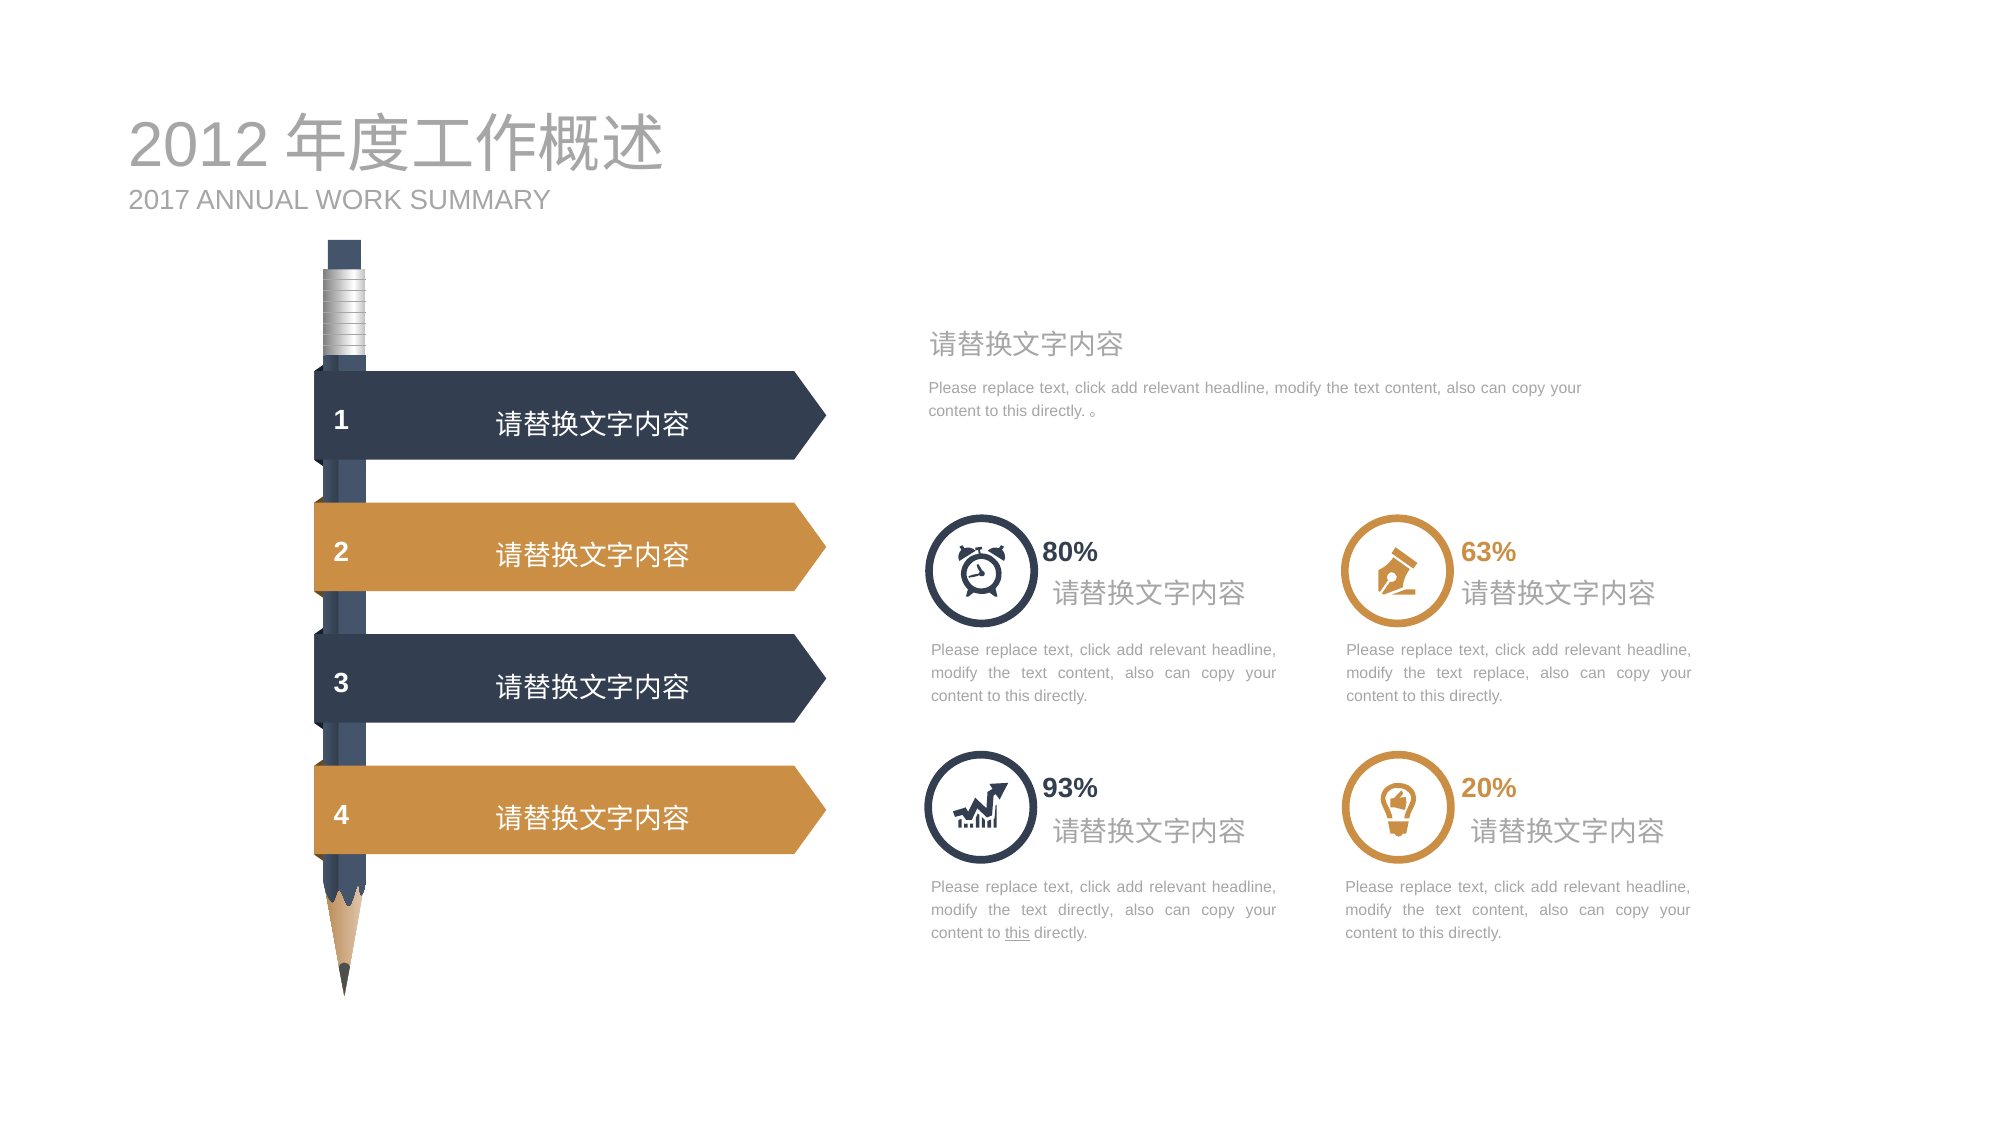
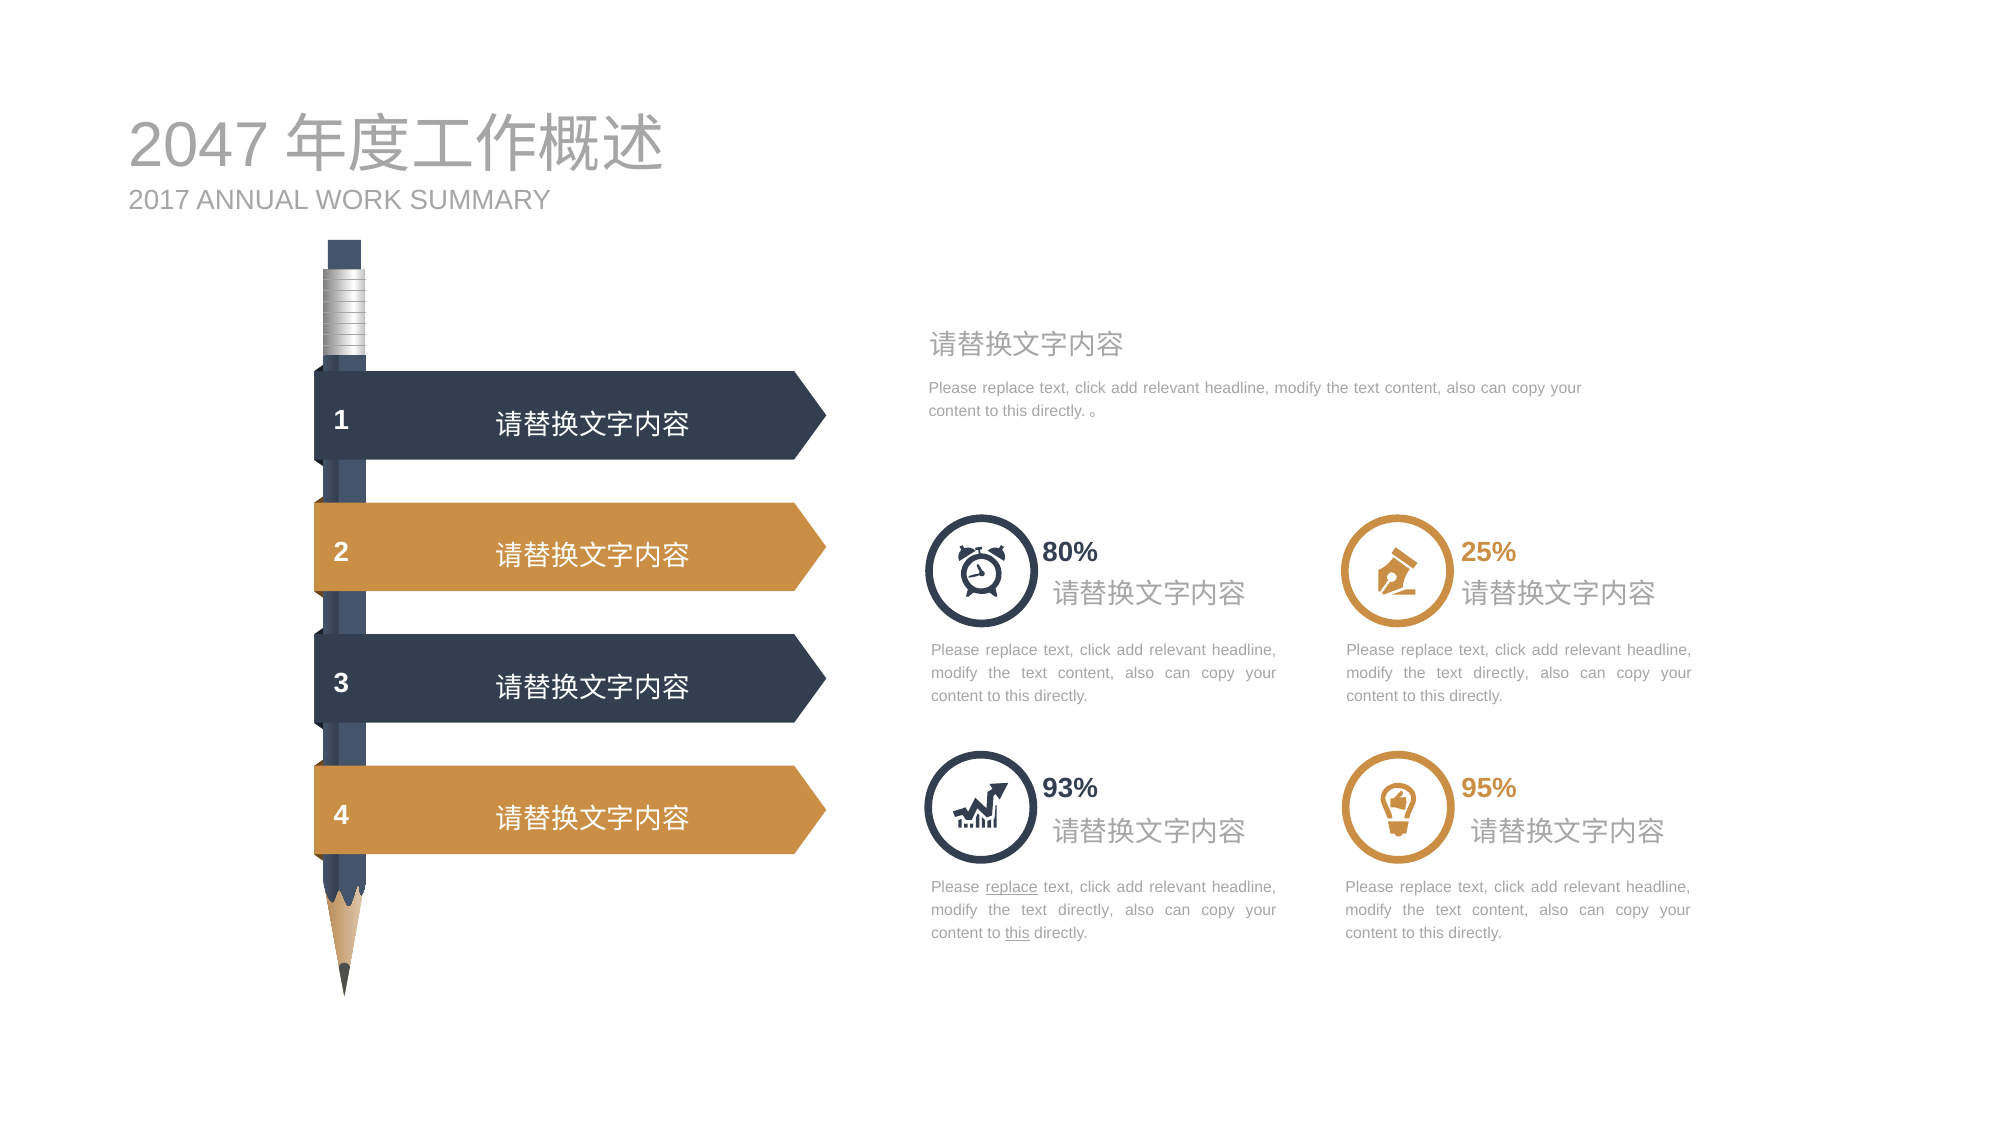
2012: 2012 -> 2047 (199, 145)
63%: 63% -> 25% (1489, 553)
replace: replace -> directly (1501, 673)
20%: 20% -> 95% (1489, 788)
replace underline: none -> present (1012, 888)
